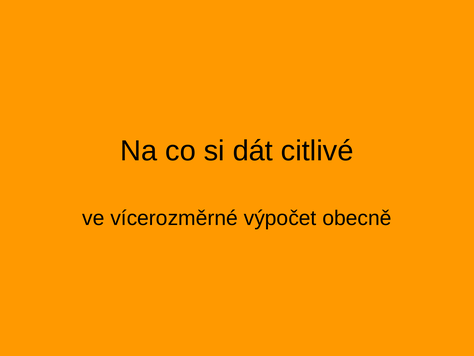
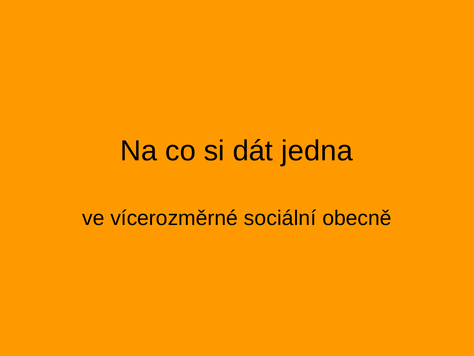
citlivé: citlivé -> jedna (317, 151)
výpočet: výpočet -> sociální (280, 218)
